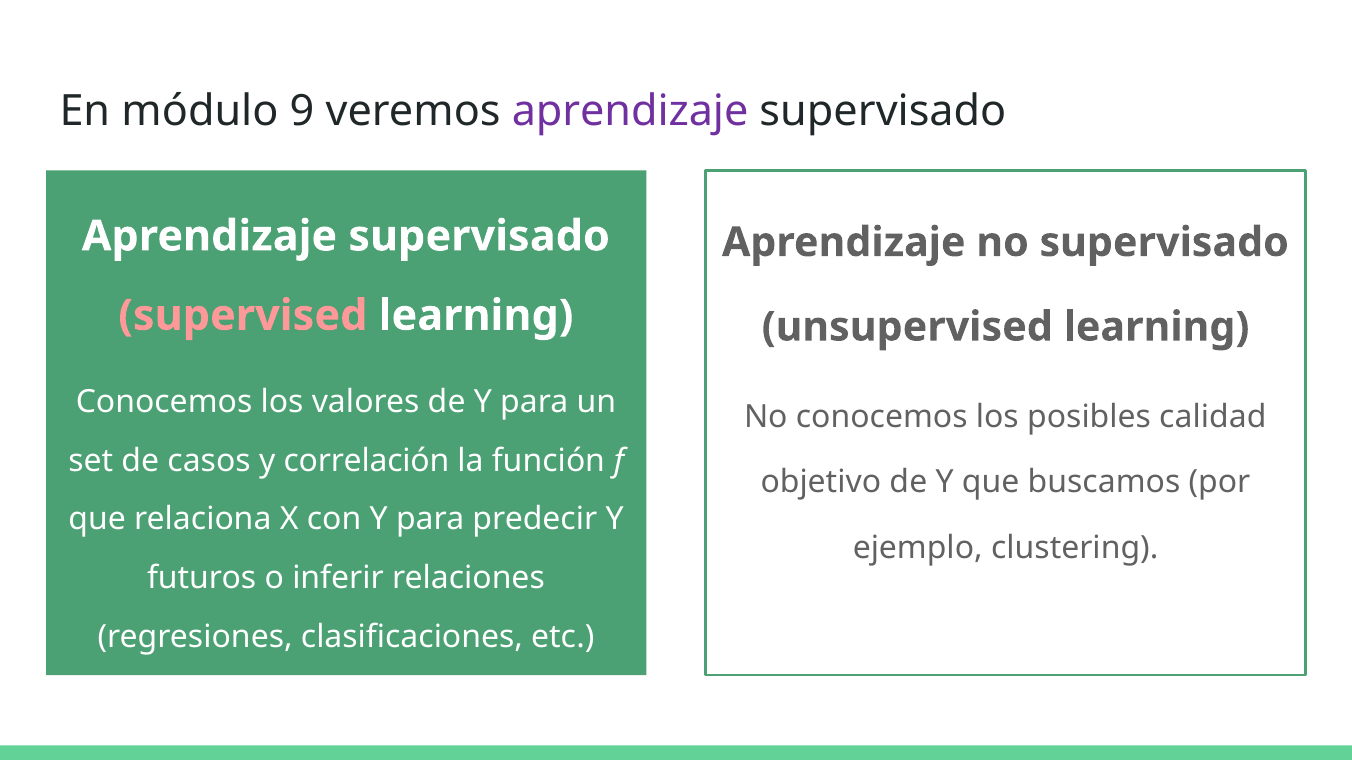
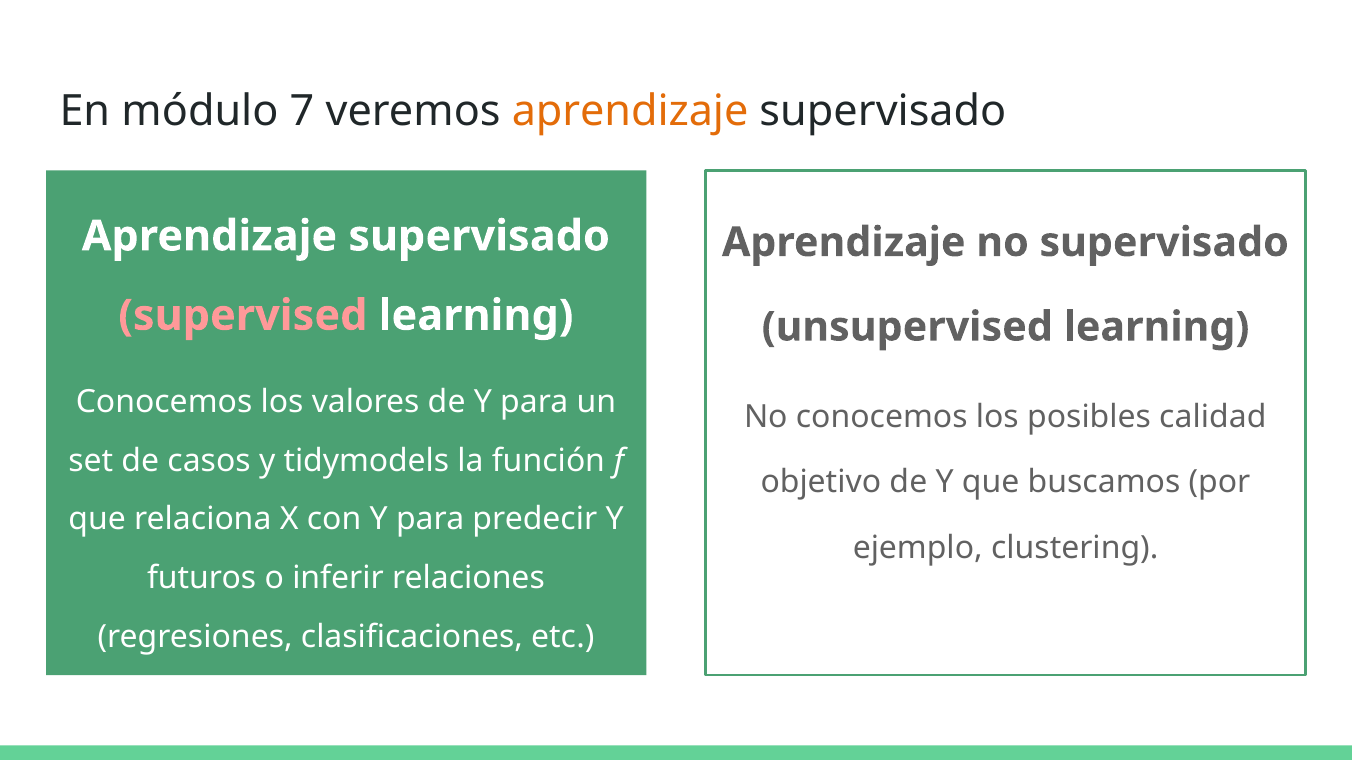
9: 9 -> 7 (302, 111)
aprendizaje colour: purple -> orange (630, 111)
correlación: correlación -> tidymodels (366, 461)
